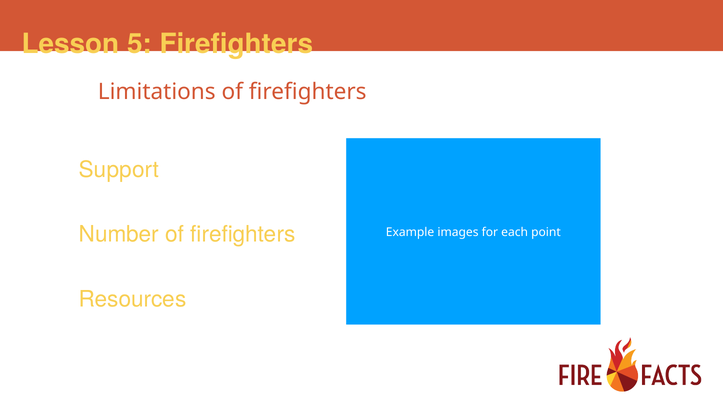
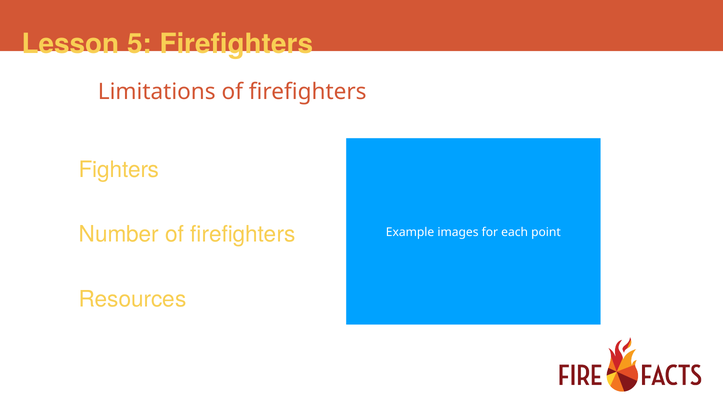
Support: Support -> Fighters (119, 170)
